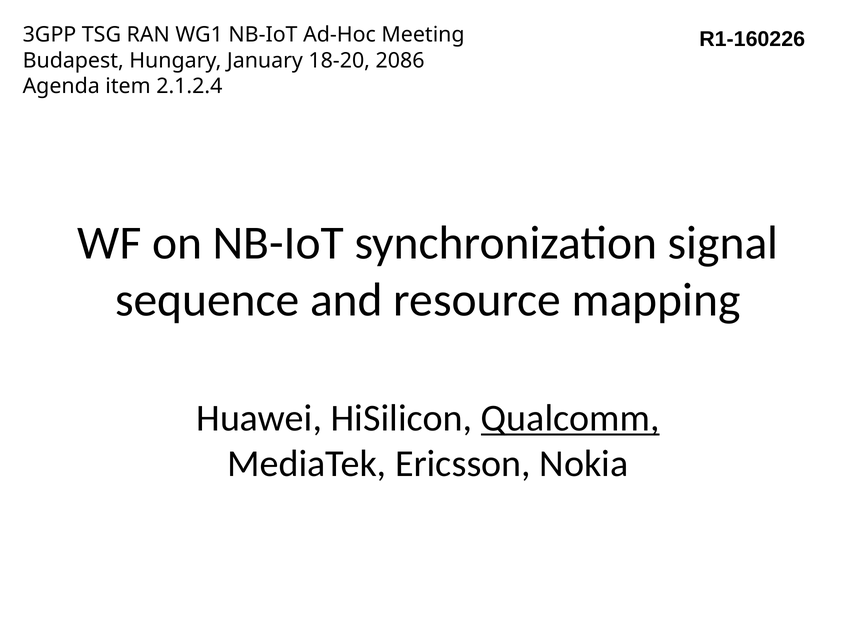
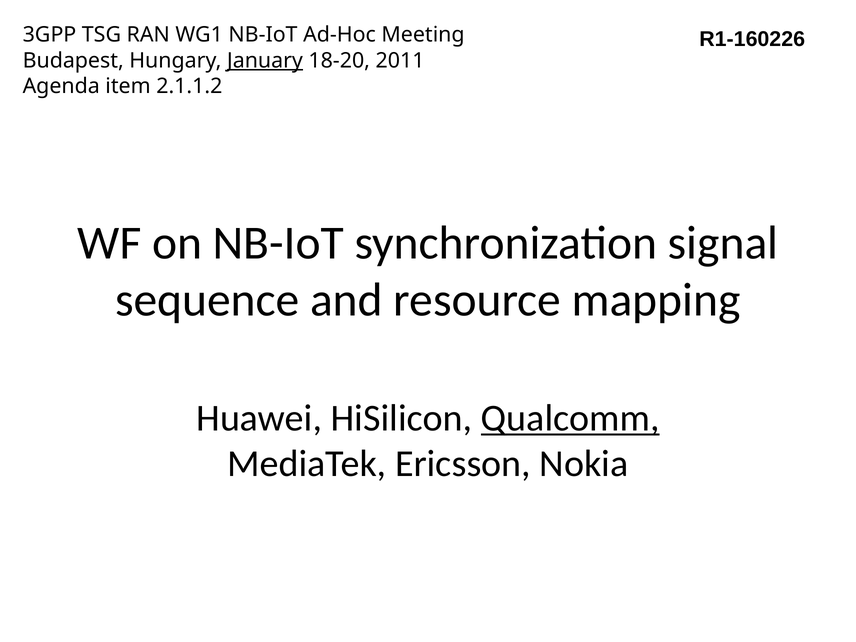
January underline: none -> present (265, 61)
2086: 2086 -> 2011 (400, 61)
2.1.2.4: 2.1.2.4 -> 2.1.1.2 (189, 86)
